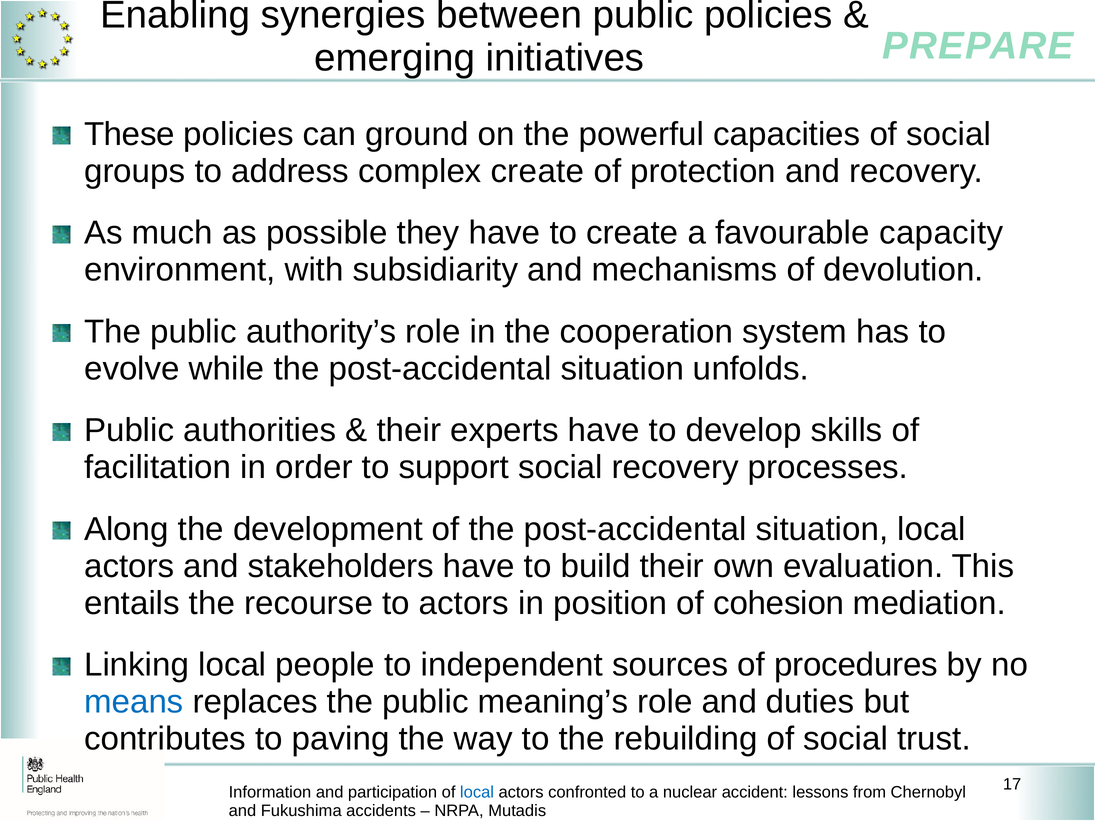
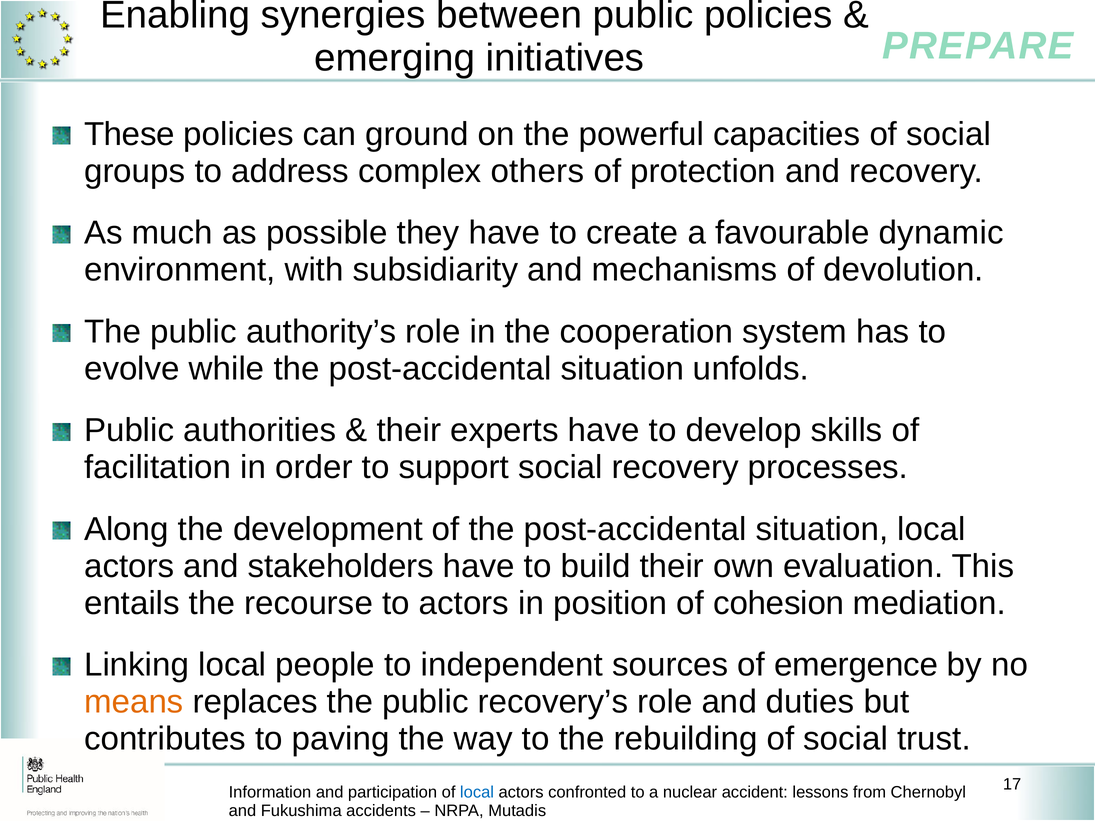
complex create: create -> others (537, 171)
capacity: capacity -> dynamic (941, 233)
procedures: procedures -> emergence (856, 665)
means colour: blue -> orange (134, 702)
meaning’s: meaning’s -> recovery’s (553, 702)
